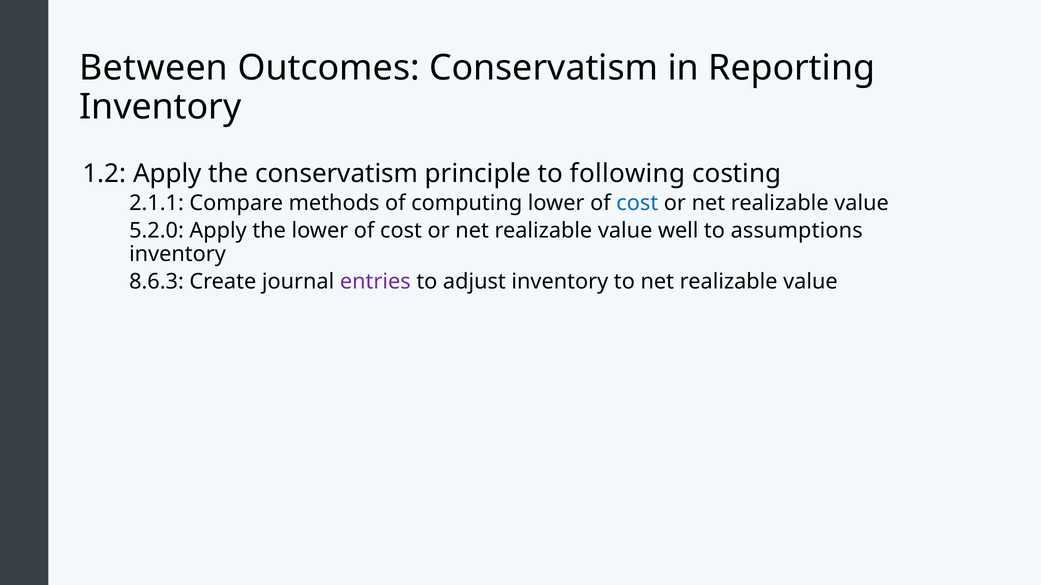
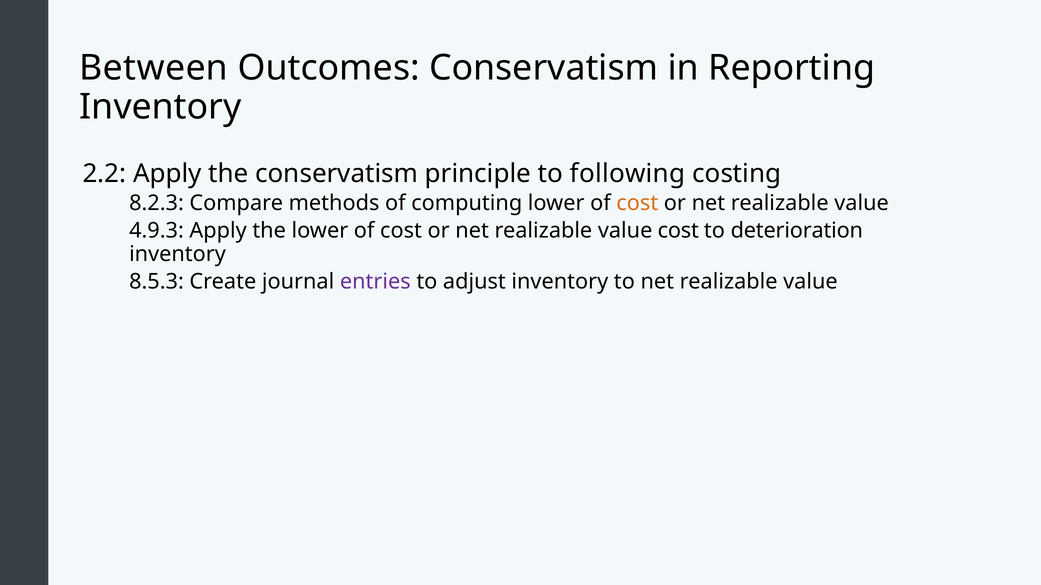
1.2: 1.2 -> 2.2 (104, 174)
2.1.1: 2.1.1 -> 8.2.3 (156, 204)
cost colour: blue -> orange (637, 204)
5.2.0: 5.2.0 -> 4.9.3 (156, 231)
value well: well -> cost (678, 231)
assumptions: assumptions -> deterioration (797, 231)
8.6.3: 8.6.3 -> 8.5.3 (156, 282)
